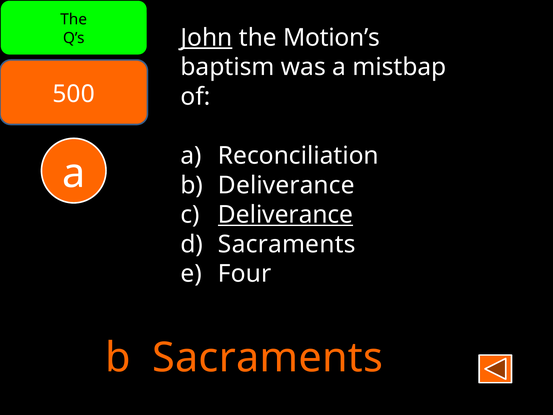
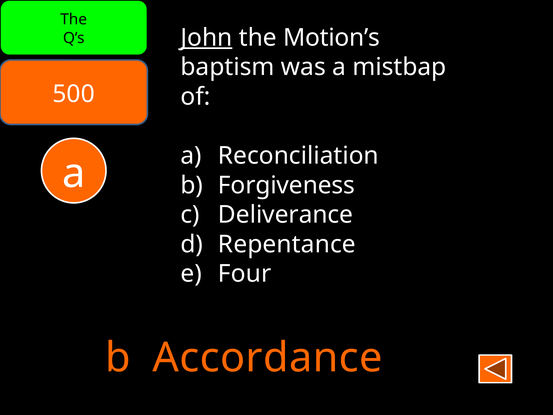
b Deliverance: Deliverance -> Forgiveness (286, 185)
Deliverance underline: present -> none (286, 215)
Sacraments: Sacraments -> Repentance (287, 244)
b Sacraments: Sacraments -> Accordance (267, 358)
